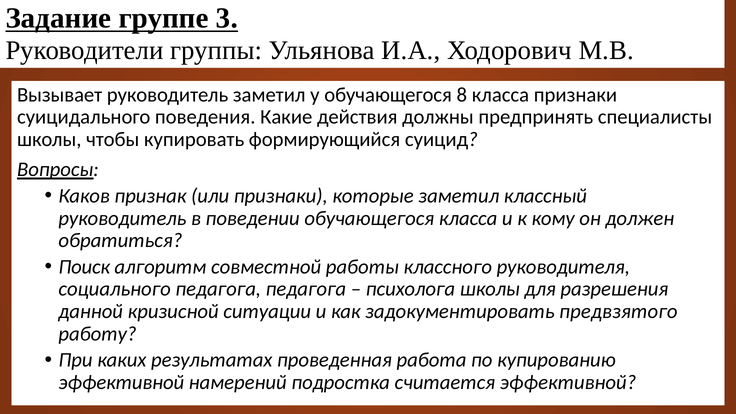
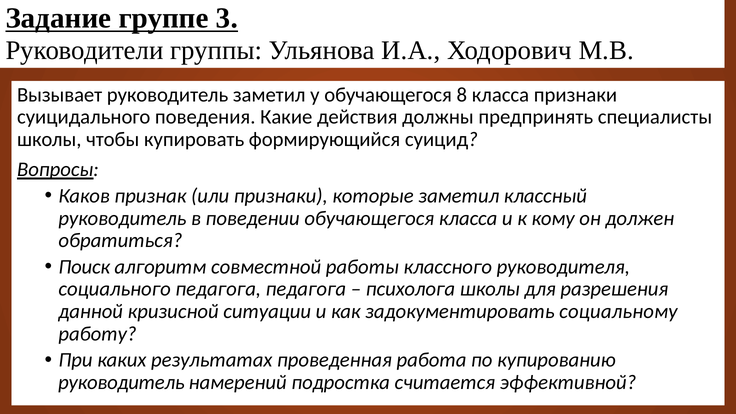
предвзятого: предвзятого -> социальному (618, 312)
эффективной: эффективной -> руководитель (121, 383)
